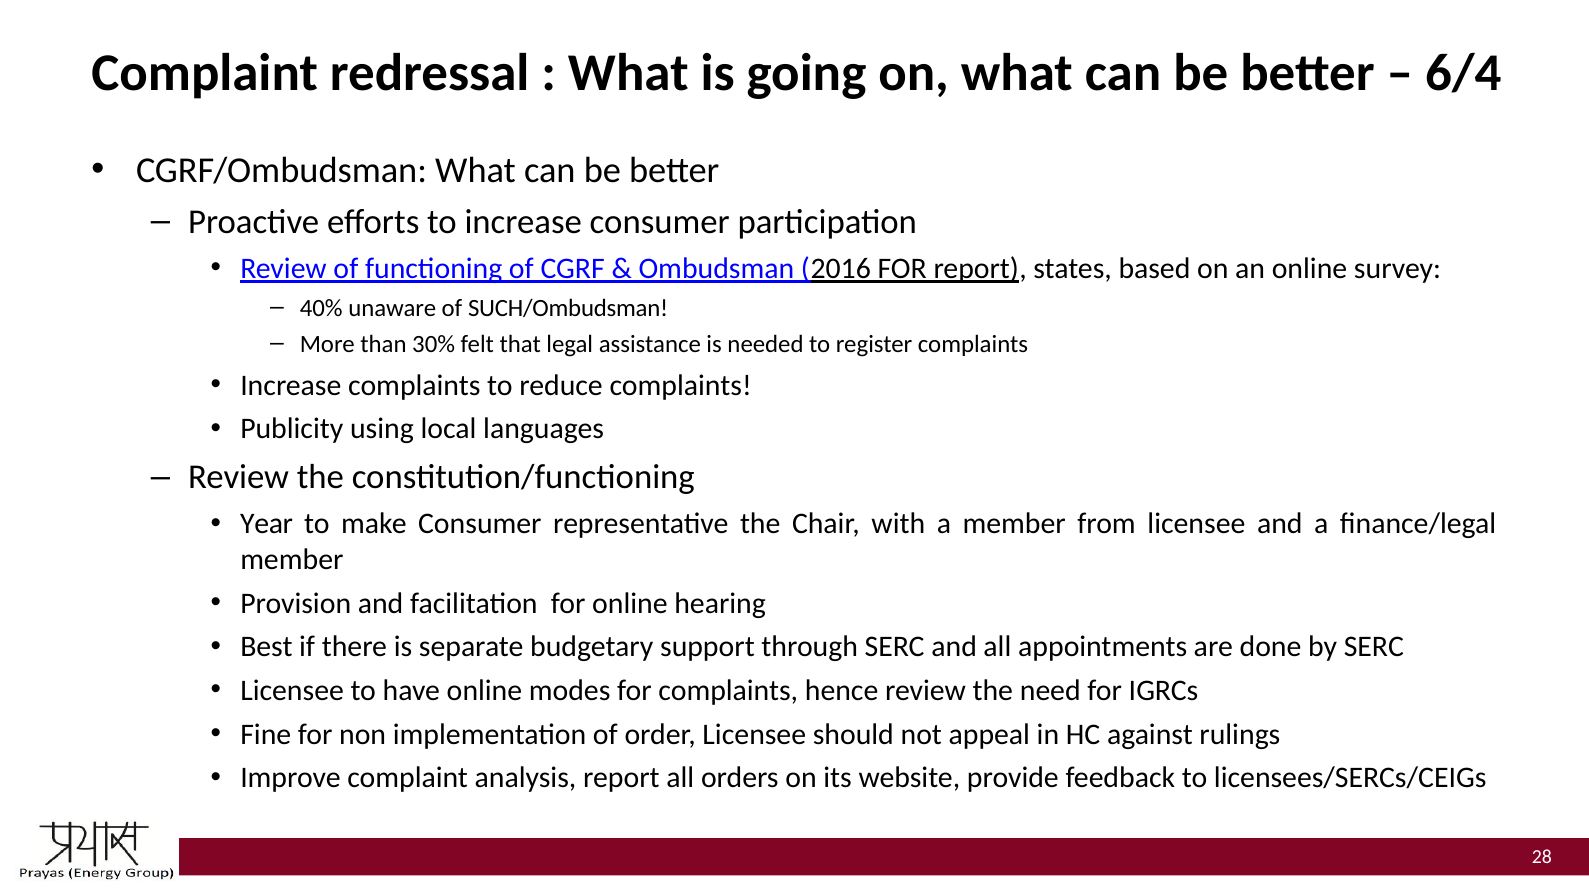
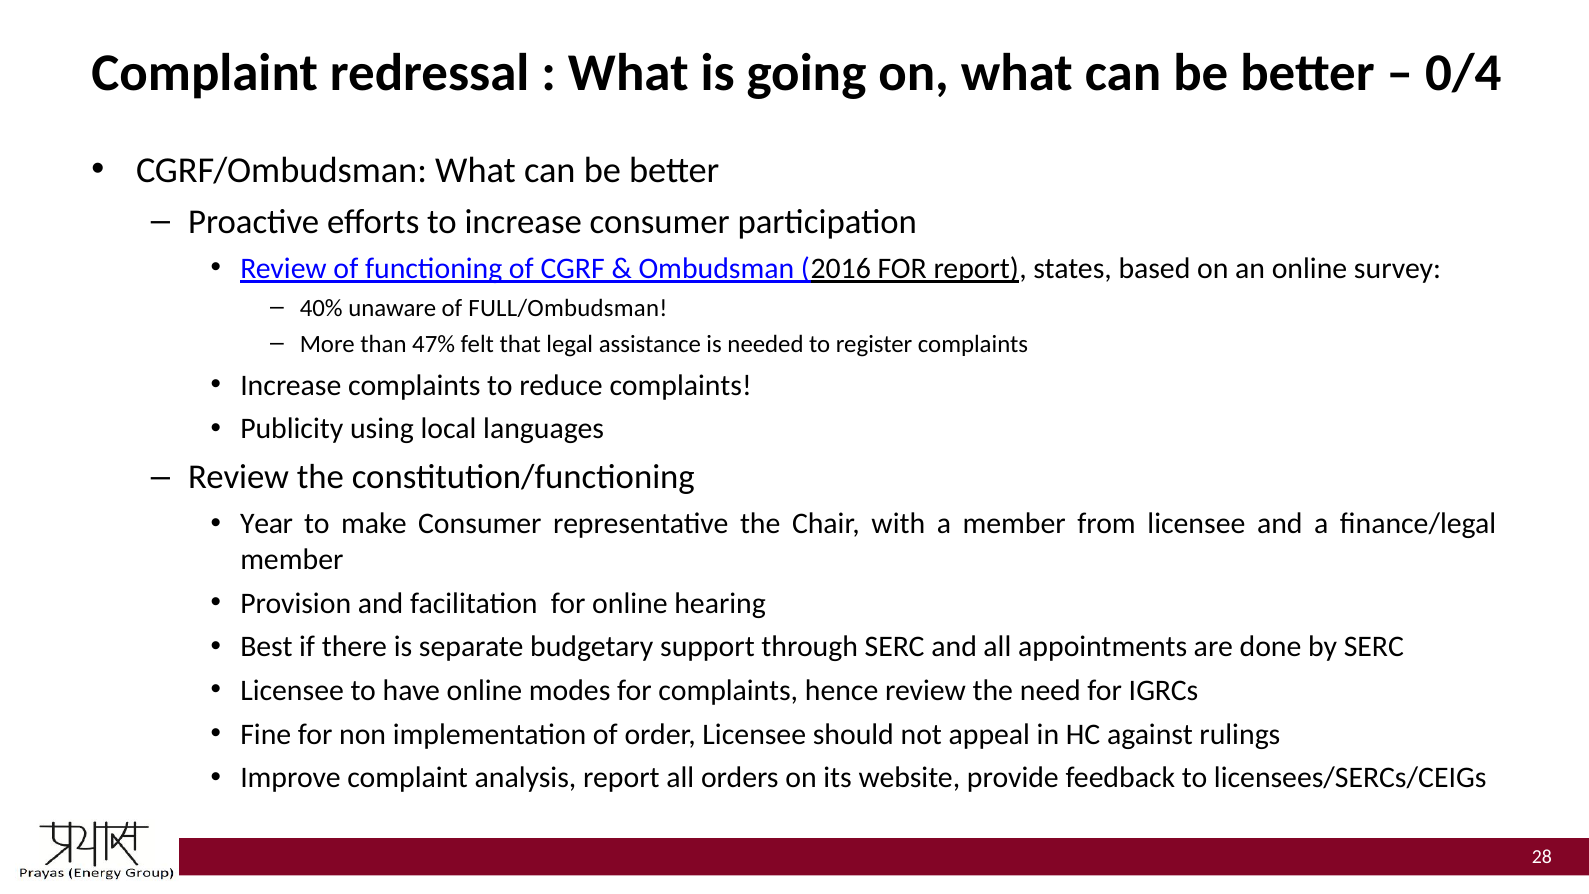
6/4: 6/4 -> 0/4 (1463, 73)
SUCH/Ombudsman: SUCH/Ombudsman -> FULL/Ombudsman (568, 308)
30%: 30% -> 47% (434, 344)
